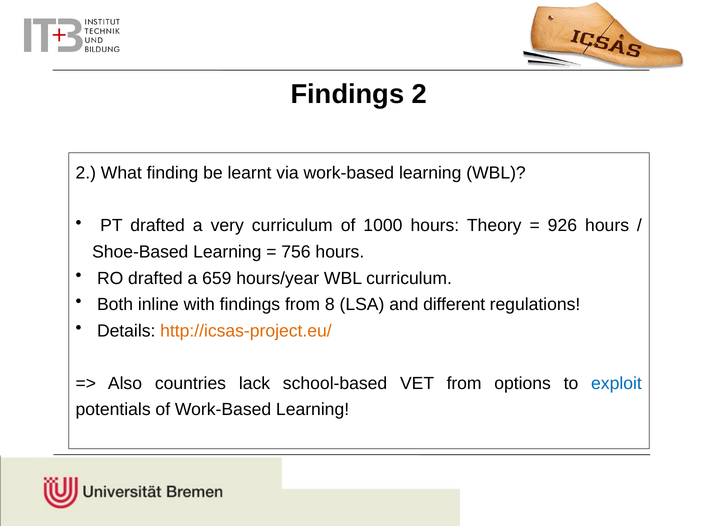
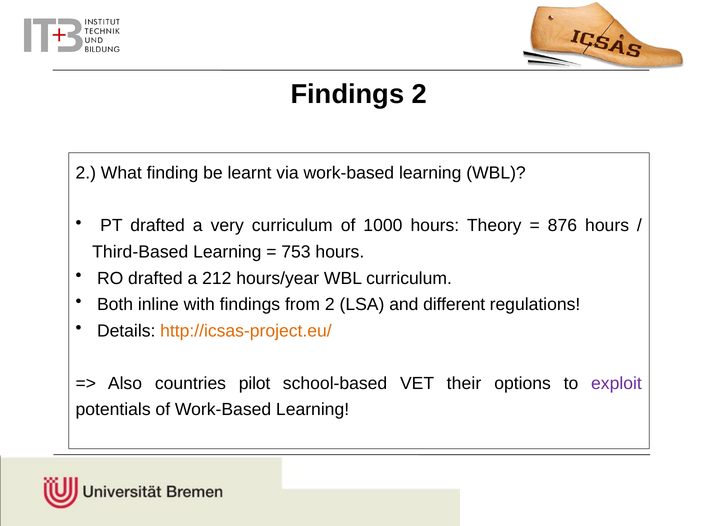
926: 926 -> 876 (562, 226)
Shoe-Based: Shoe-Based -> Third-Based (140, 252)
756: 756 -> 753 (296, 252)
659: 659 -> 212 (217, 279)
from 8: 8 -> 2 (330, 305)
lack: lack -> pilot (255, 384)
VET from: from -> their (464, 384)
exploit colour: blue -> purple (616, 384)
